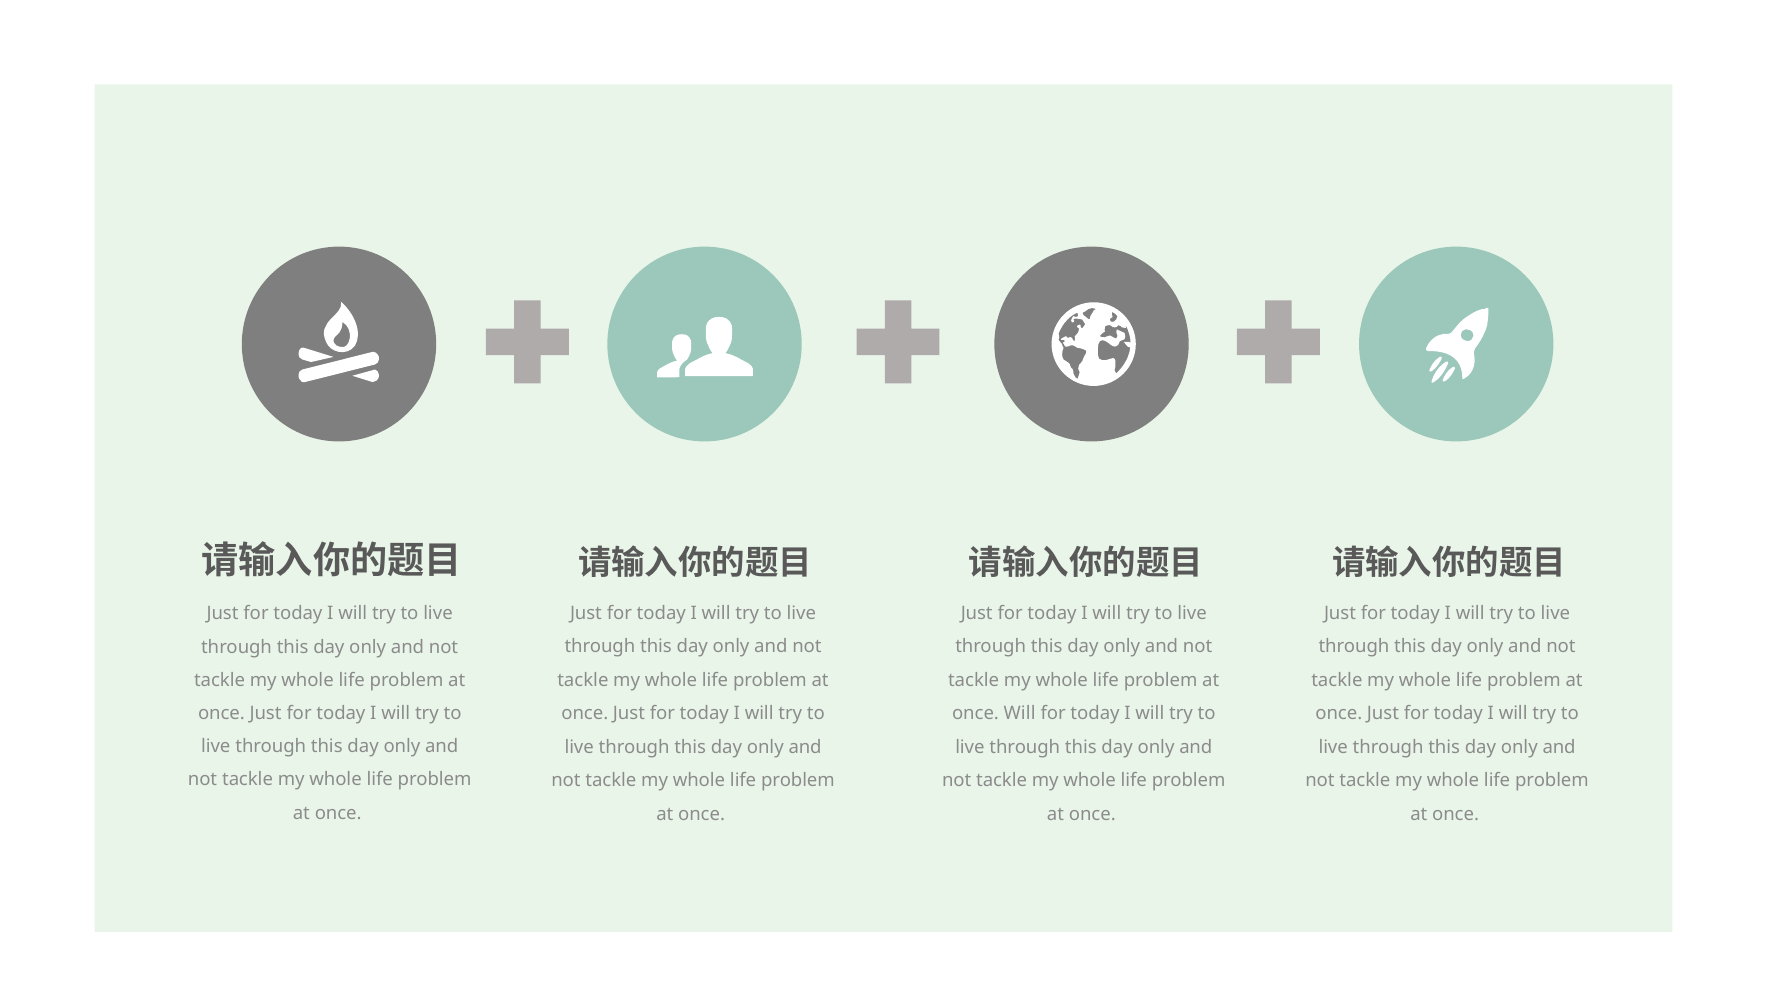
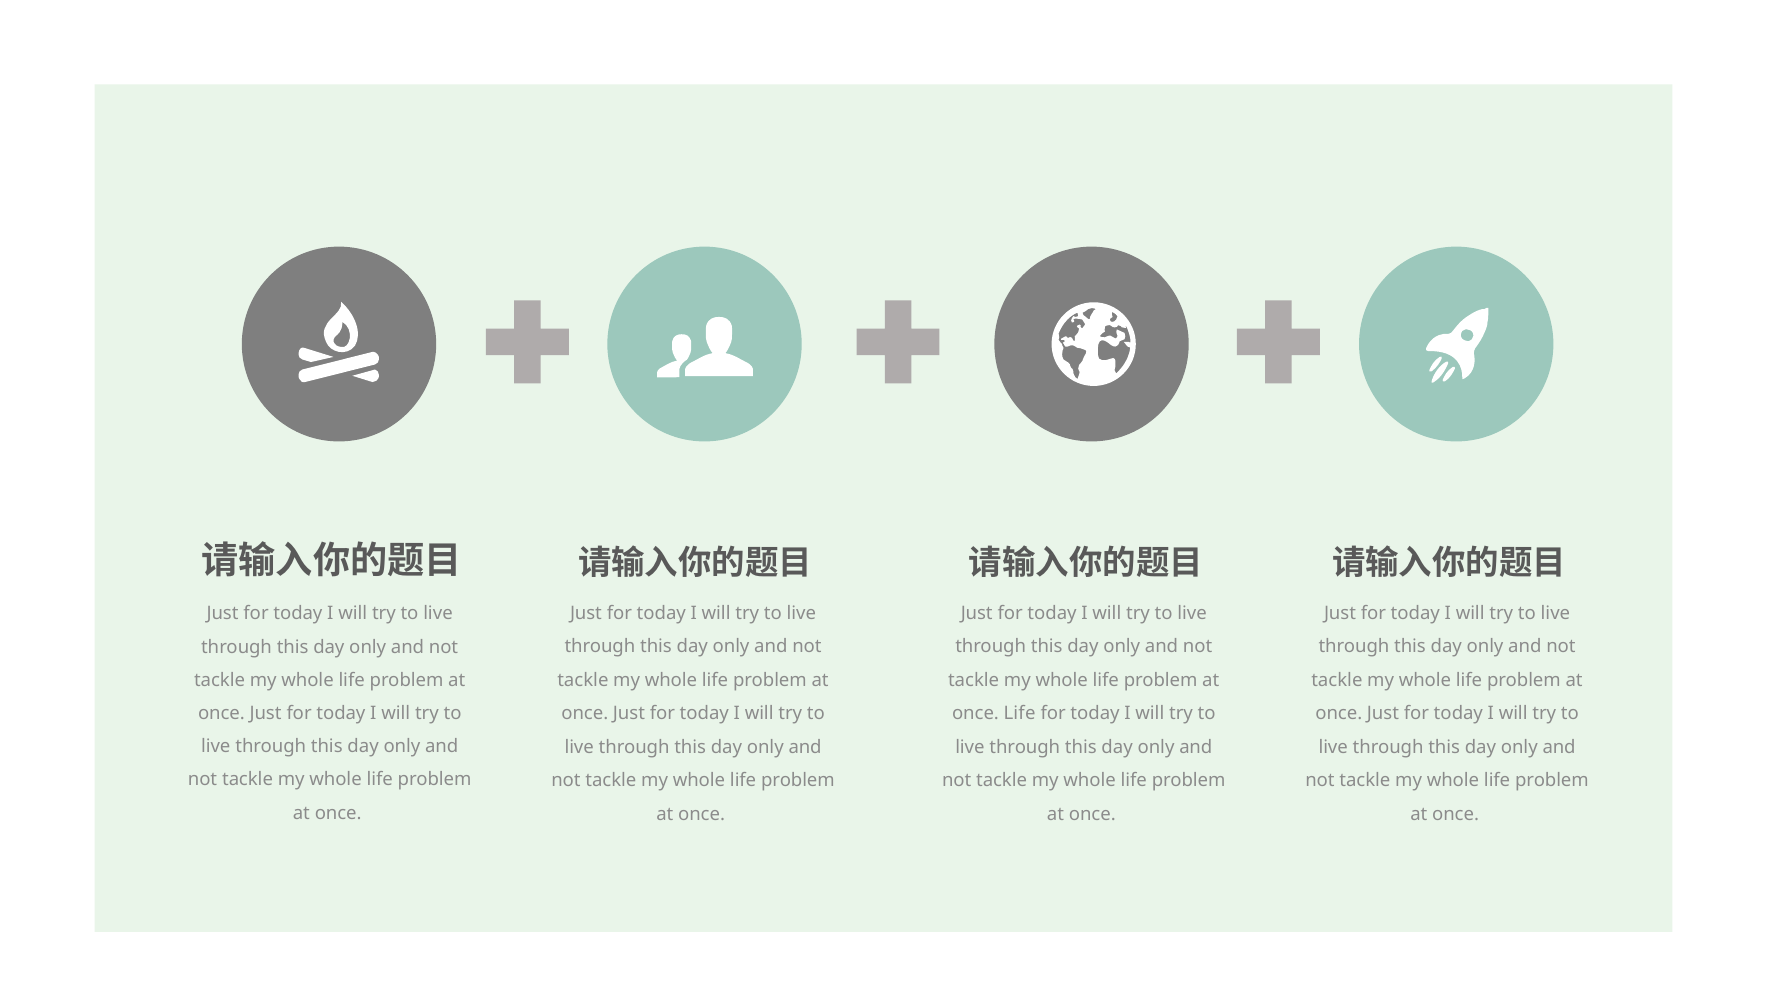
once Will: Will -> Life (1020, 714)
